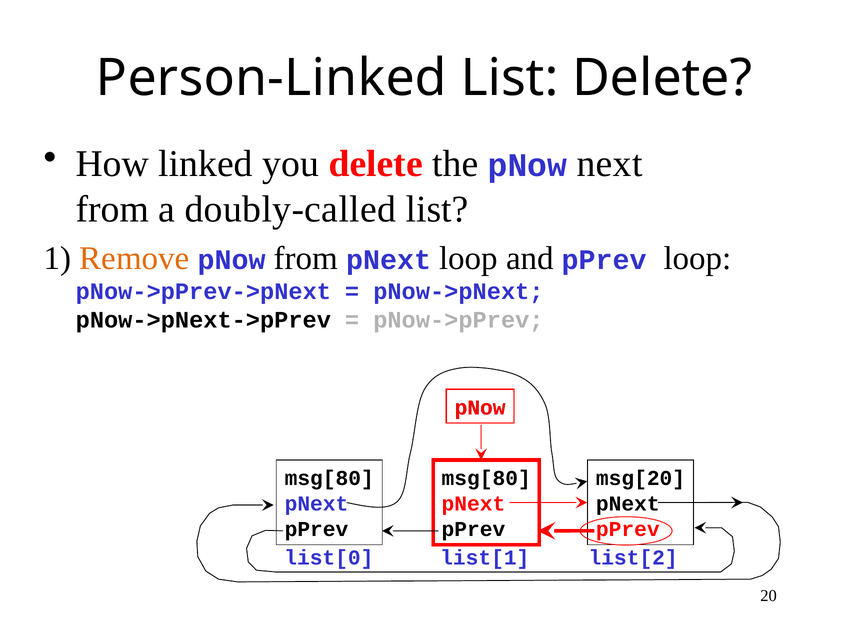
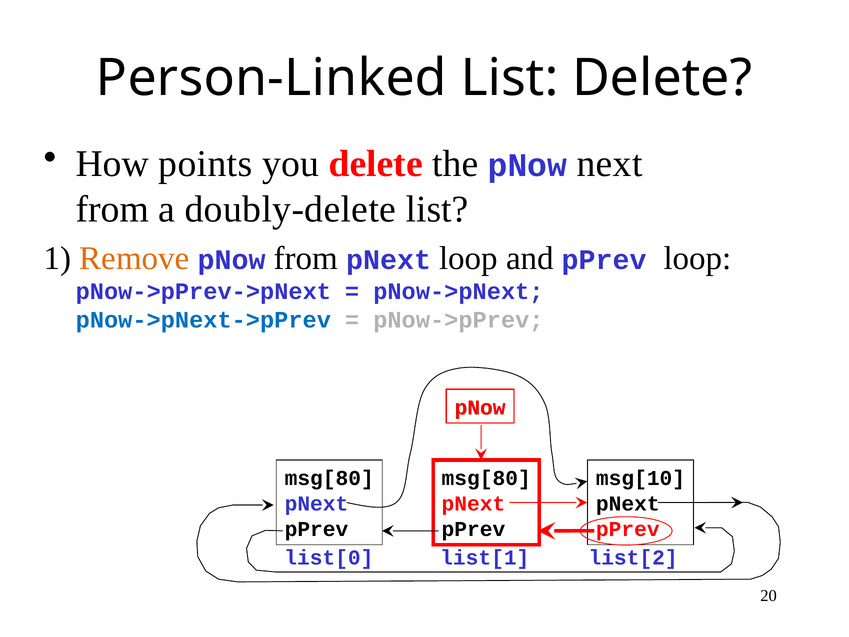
linked: linked -> points (205, 164)
doubly-called: doubly-called -> doubly-delete (290, 209)
pNow->pNext->pPrev colour: black -> blue (203, 320)
msg[20: msg[20 -> msg[10 (641, 478)
